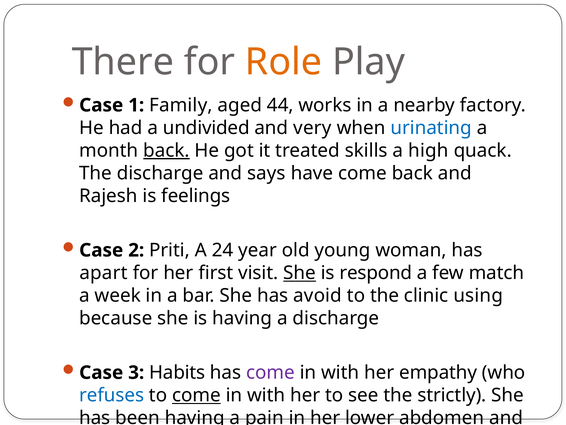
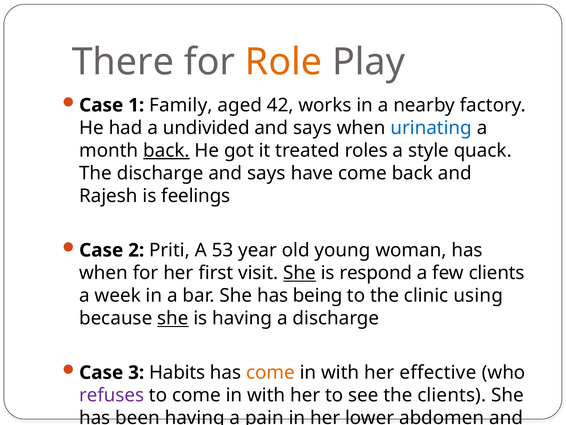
44: 44 -> 42 (280, 105)
very: very -> says (312, 128)
skills: skills -> roles (366, 150)
high: high -> style (428, 150)
24: 24 -> 53 (223, 250)
apart: apart -> when (104, 273)
few match: match -> clients (497, 273)
avoid: avoid -> being (318, 295)
she underline: none -> present (173, 318)
come colour: purple -> orange (270, 372)
empathy: empathy -> effective (438, 372)
refuses colour: blue -> purple (112, 395)
come underline: present -> none (196, 395)
the strictly: strictly -> clients (452, 395)
